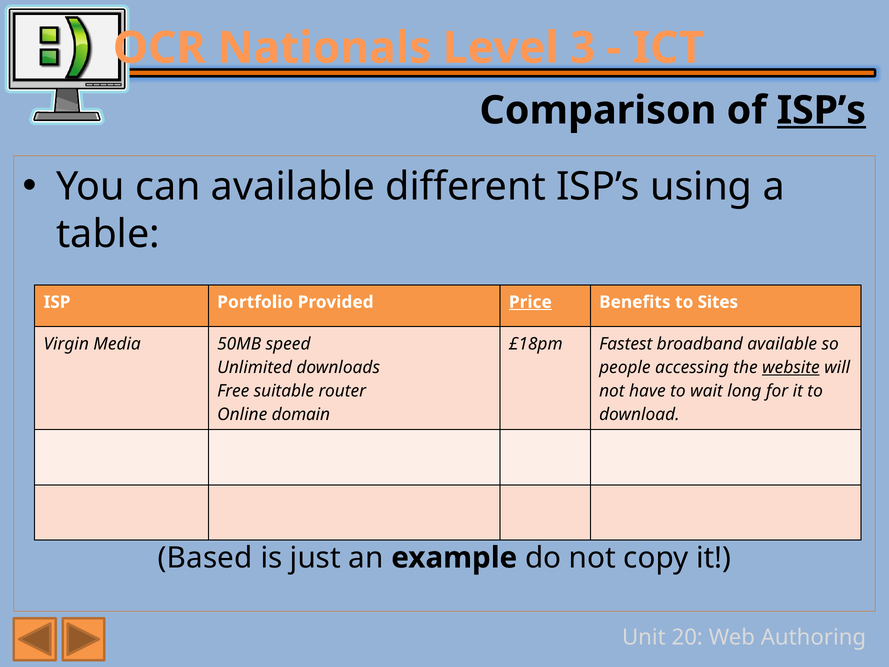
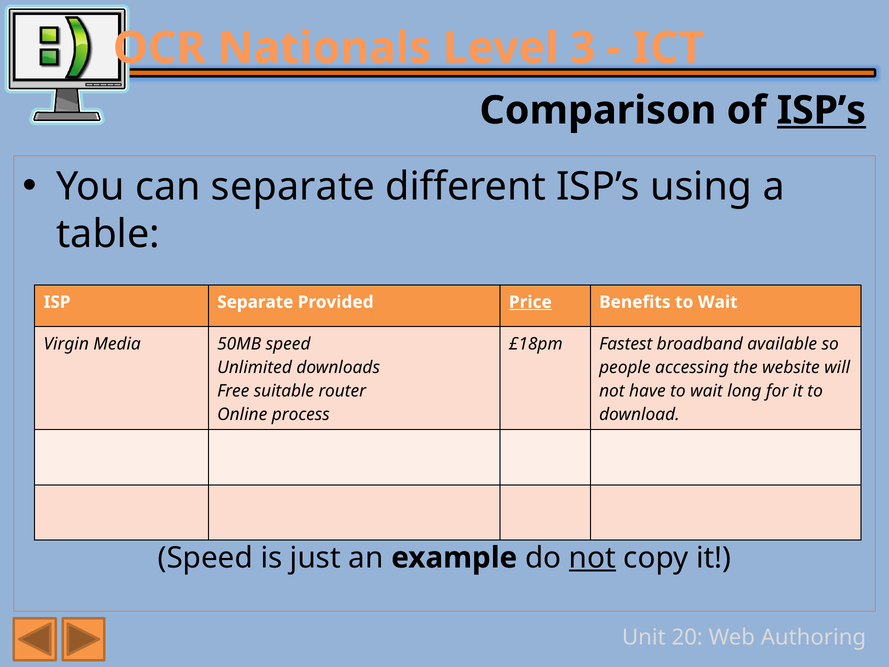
can available: available -> separate (293, 187)
ISP Portfolio: Portfolio -> Separate (255, 302)
Benefits to Sites: Sites -> Wait (718, 302)
website underline: present -> none (791, 367)
domain: domain -> process (301, 414)
Based: Based -> Speed (205, 558)
not underline: none -> present (592, 558)
